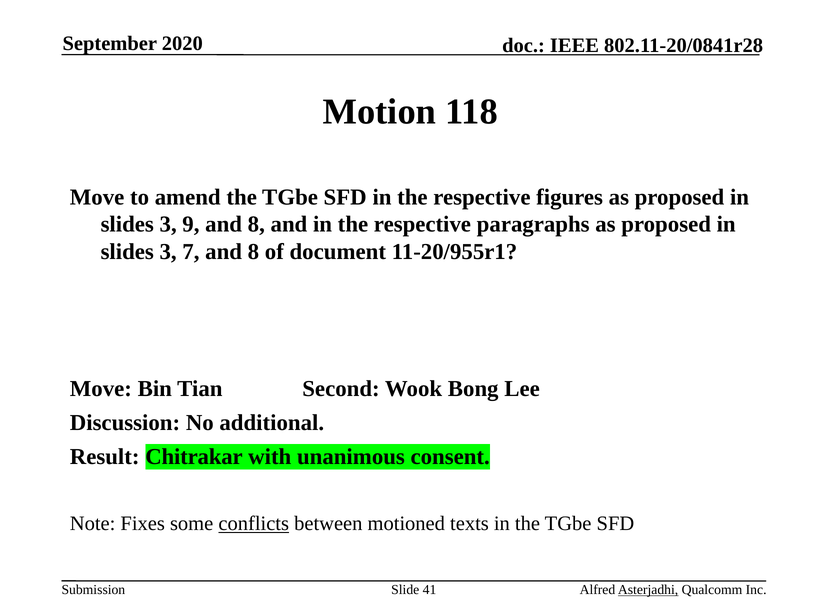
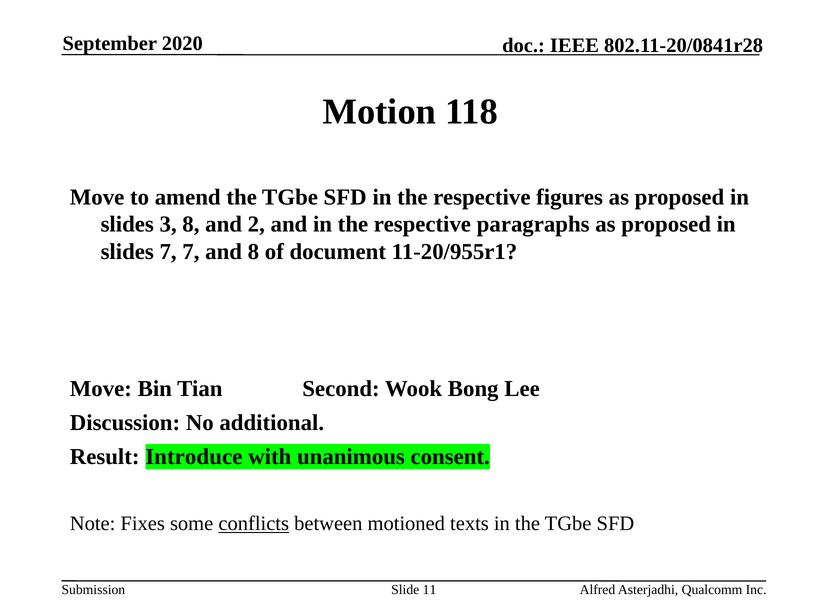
3 9: 9 -> 8 (191, 225)
8: 8 -> 2 (256, 225)
3: 3 -> 7 (168, 252)
Chitrakar: Chitrakar -> Introduce (194, 457)
41: 41 -> 11 (430, 591)
Asterjadhi underline: present -> none (648, 591)
